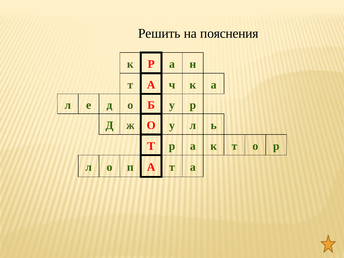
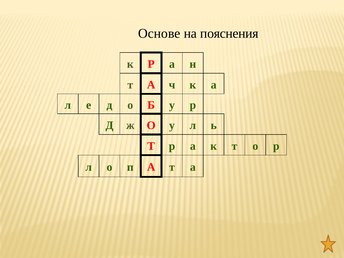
Решить: Решить -> Основе (159, 34)
